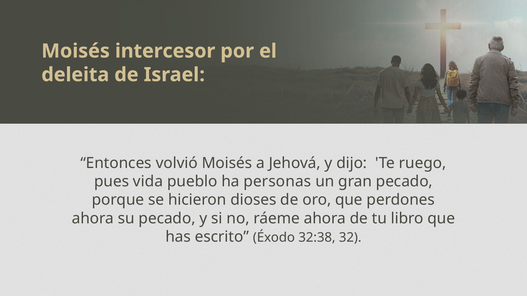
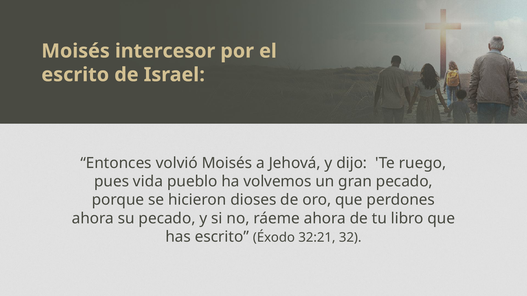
deleita: deleita -> escrito (75, 75)
personas: personas -> volvemos (277, 182)
32:38: 32:38 -> 32:21 (317, 238)
